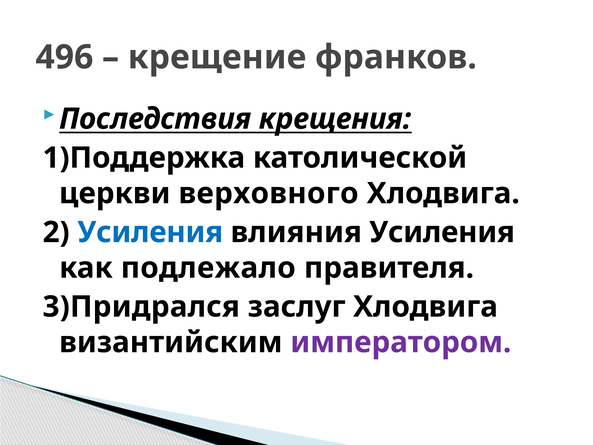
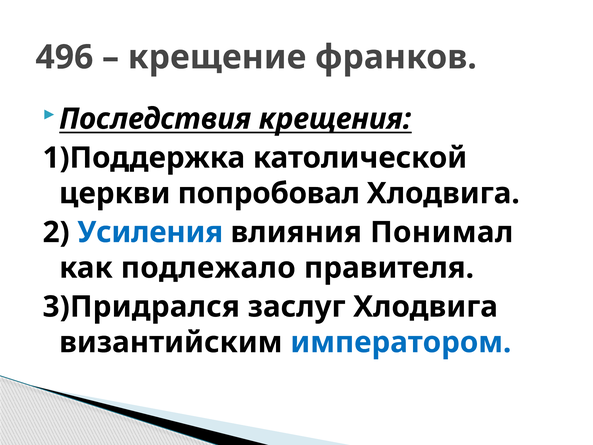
верховного: верховного -> попробовал (269, 193)
влияния Усиления: Усиления -> Понимал (442, 232)
императором colour: purple -> blue (401, 342)
